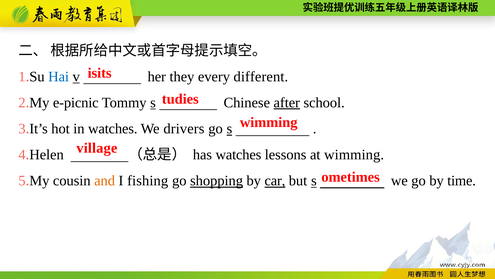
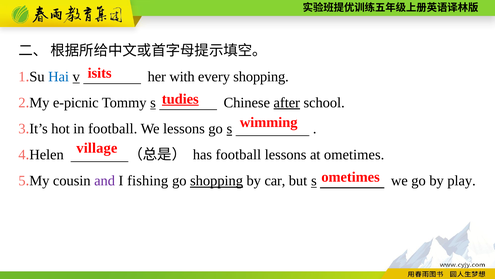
they: they -> with (182, 77)
every different: different -> shopping (261, 77)
tudies underline: none -> present (180, 99)
in watches: watches -> football (113, 129)
We drivers: drivers -> lessons (184, 129)
has watches: watches -> football (238, 155)
at wimming: wimming -> ometimes (354, 155)
and colour: orange -> purple (105, 181)
car underline: present -> none (275, 181)
time: time -> play (462, 181)
